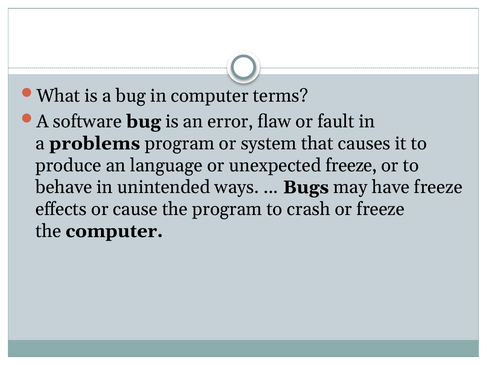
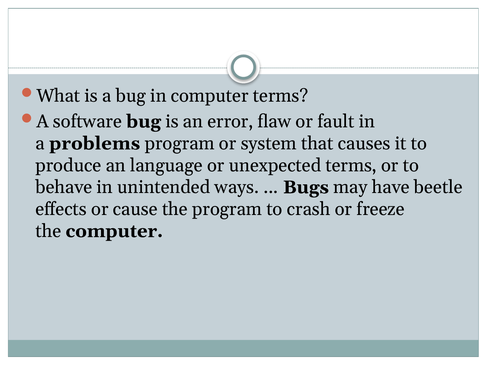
unexpected freeze: freeze -> terms (351, 165)
have freeze: freeze -> beetle (438, 187)
